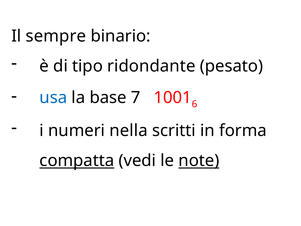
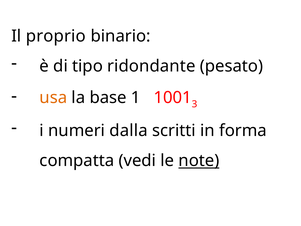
sempre: sempre -> proprio (56, 36)
usa colour: blue -> orange (53, 98)
7: 7 -> 1 (136, 98)
6: 6 -> 3 (194, 104)
nella: nella -> dalla (129, 130)
compatta underline: present -> none (77, 161)
